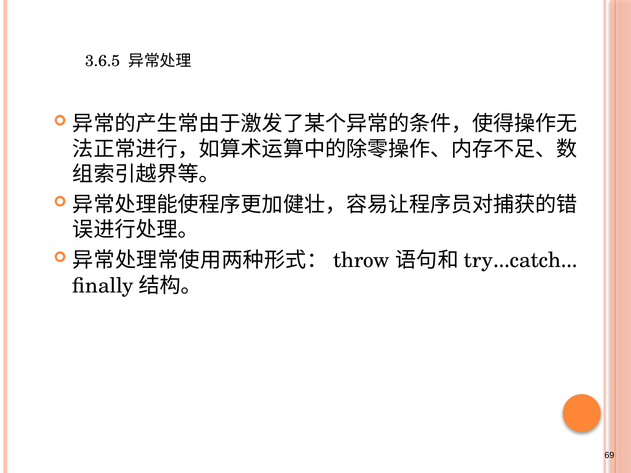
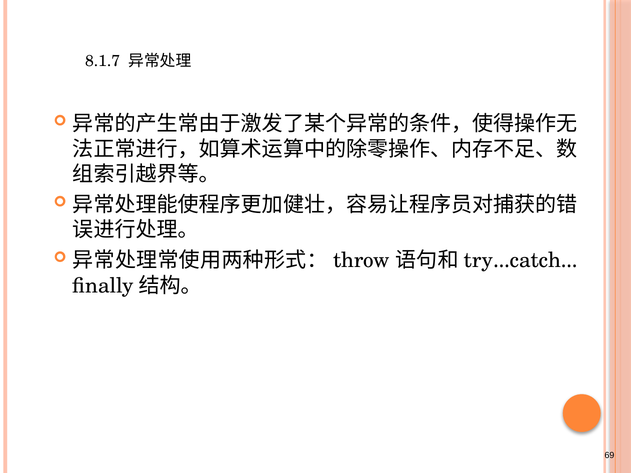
3.6.5: 3.6.5 -> 8.1.7 (103, 61)
